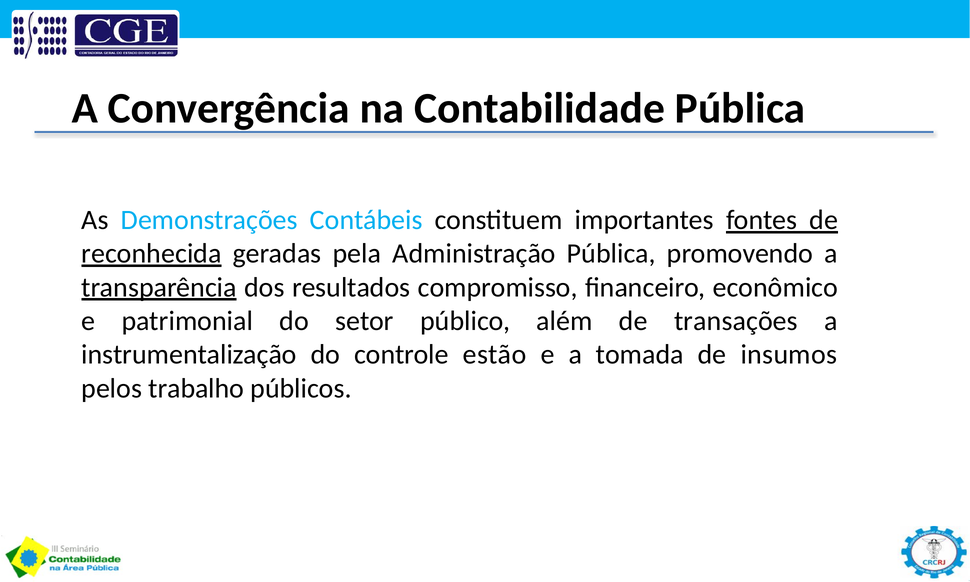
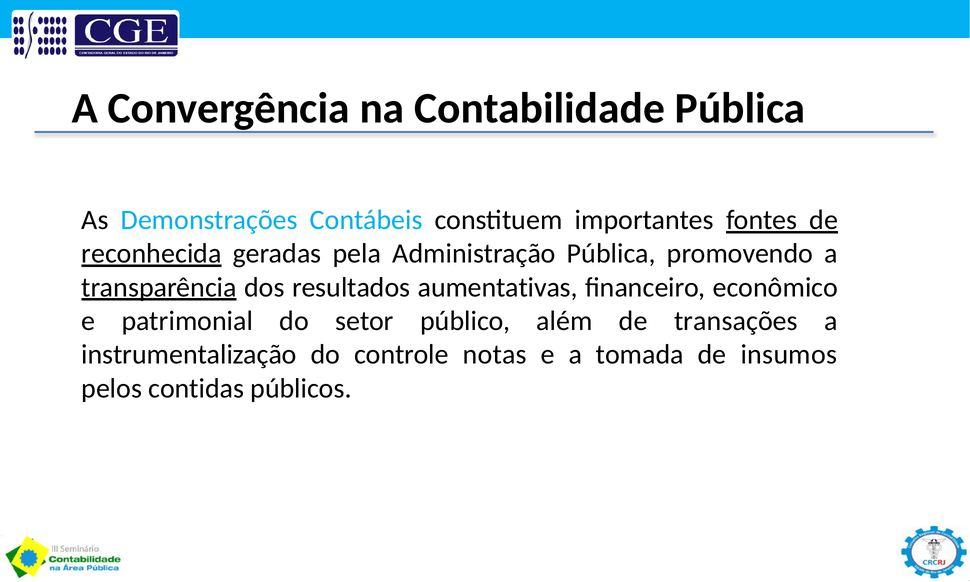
compromisso: compromisso -> aumentativas (498, 287)
estão: estão -> notas (495, 355)
trabalho: trabalho -> contidas (196, 388)
